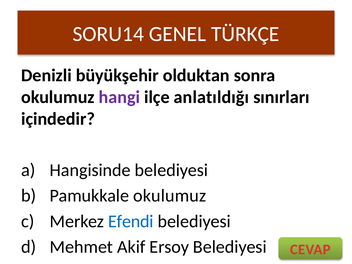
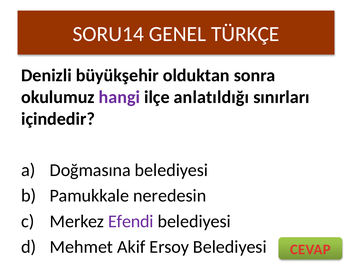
Hangisinde: Hangisinde -> Doğmasına (90, 170)
Pamukkale okulumuz: okulumuz -> neredesin (170, 196)
Efendi colour: blue -> purple (131, 221)
